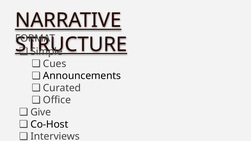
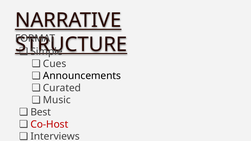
Office: Office -> Music (57, 100)
Give: Give -> Best (41, 112)
Co-Host colour: black -> red (49, 124)
